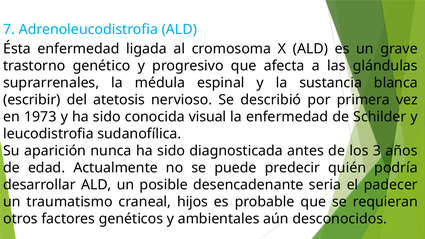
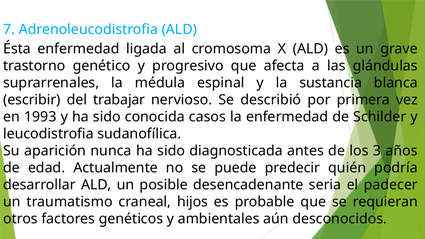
atetosis: atetosis -> trabajar (119, 100)
1973: 1973 -> 1993 (40, 117)
visual: visual -> casos (207, 117)
